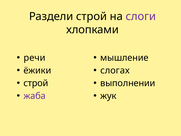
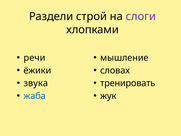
слогах: слогах -> словах (115, 70)
строй: строй -> звука (36, 83)
выполнении: выполнении -> тренировать (128, 83)
жаба colour: purple -> blue (35, 96)
